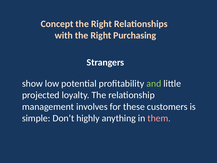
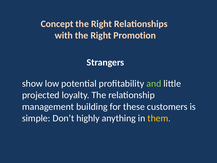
Purchasing: Purchasing -> Promotion (135, 35)
involves: involves -> building (92, 107)
them colour: pink -> yellow (159, 118)
